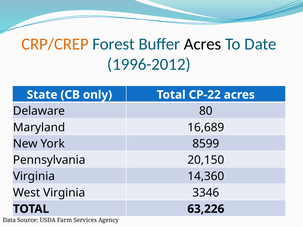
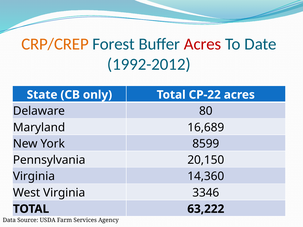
Acres colour: black -> red (203, 44)
1996-2012: 1996-2012 -> 1992-2012 (149, 64)
63,226: 63,226 -> 63,222 (206, 209)
